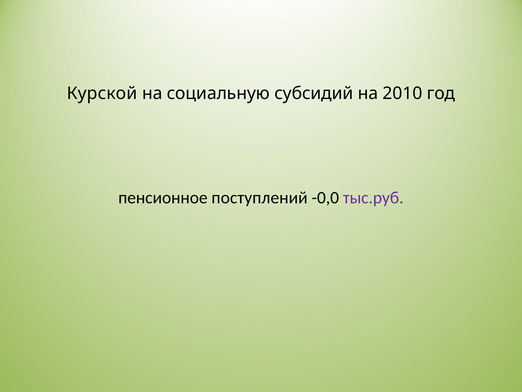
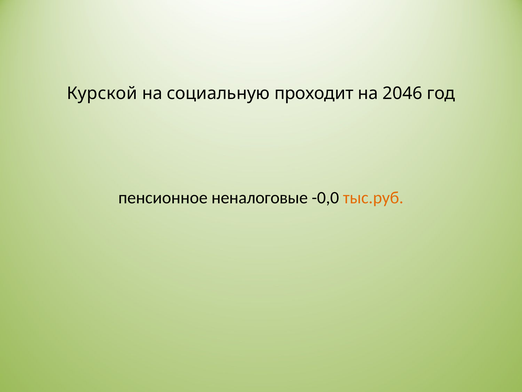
субсидий: субсидий -> проходит (314, 93)
2010: 2010 -> 2046 (403, 93)
поступлений: поступлений -> неналоговые (260, 198)
тыс.руб colour: purple -> orange (373, 198)
